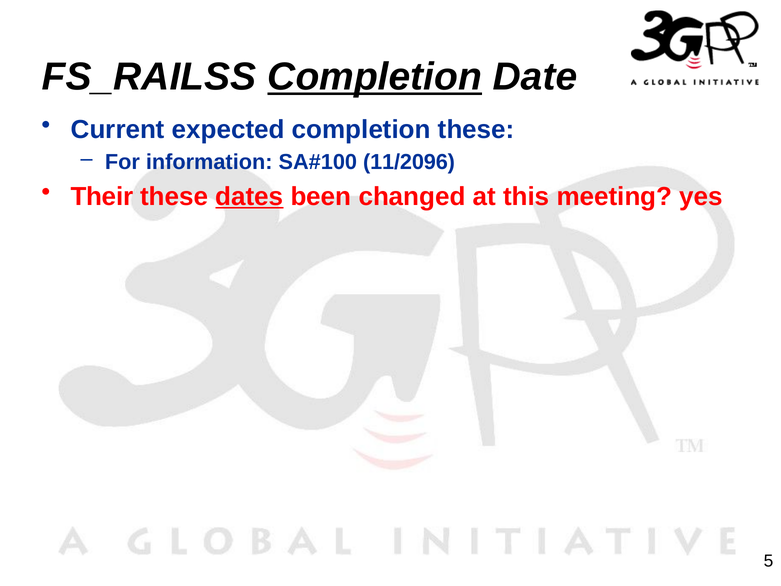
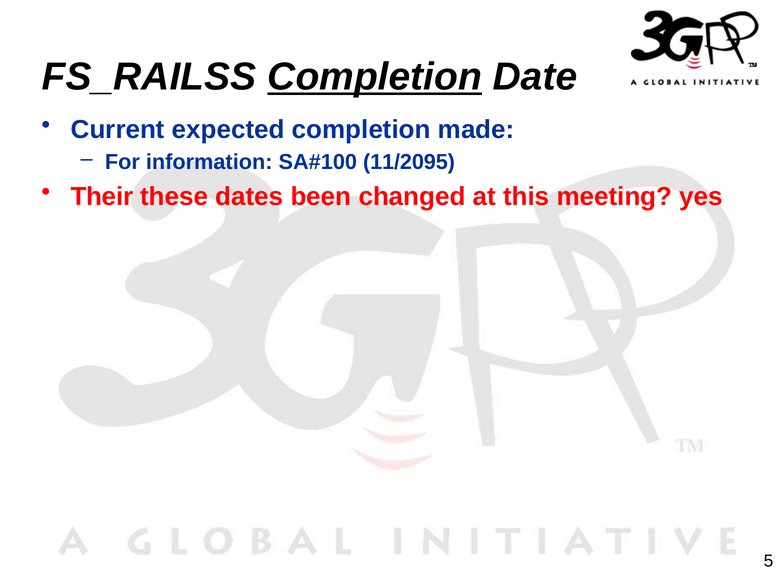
completion these: these -> made (476, 130)
11/2096: 11/2096 -> 11/2095 (409, 162)
dates underline: present -> none (249, 196)
